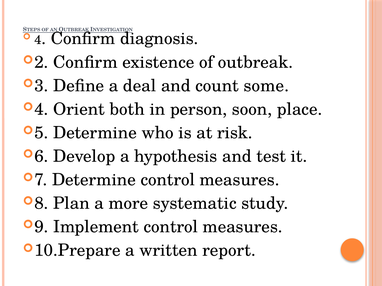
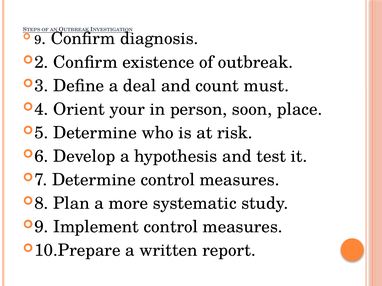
4: 4 -> 9 (38, 40)
some: some -> must (266, 86)
both: both -> your (127, 109)
